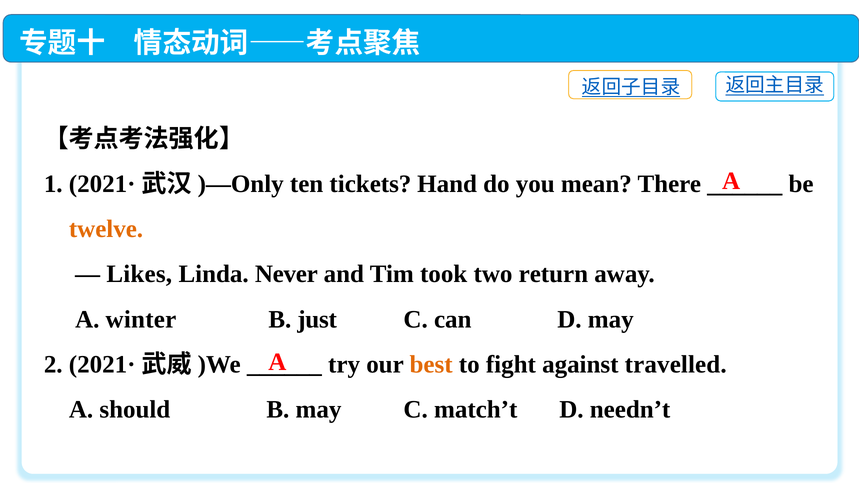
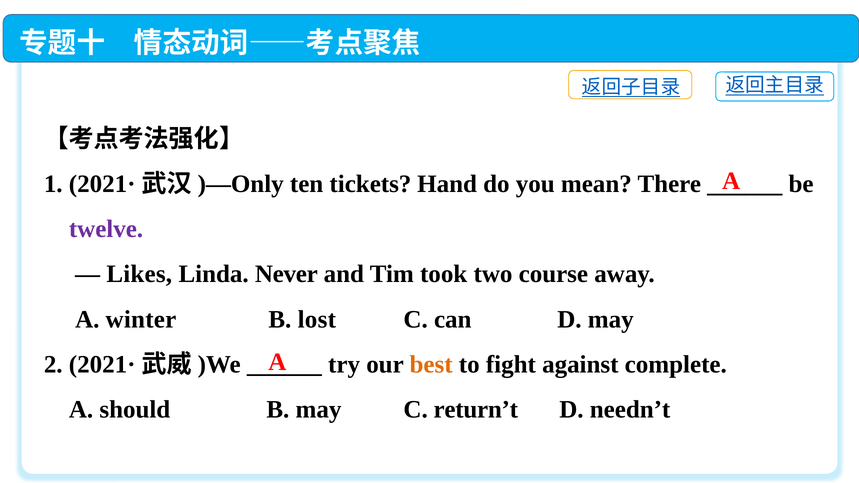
twelve colour: orange -> purple (106, 229)
return: return -> course (553, 274)
just: just -> lost (317, 319)
travelled: travelled -> complete (676, 365)
match’t: match’t -> return’t (476, 410)
